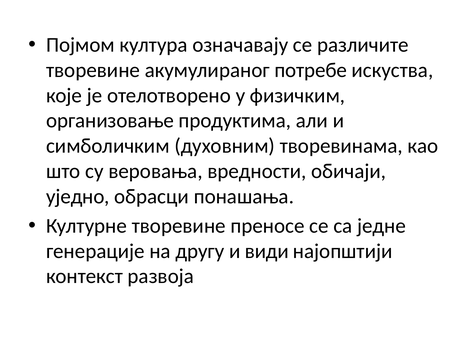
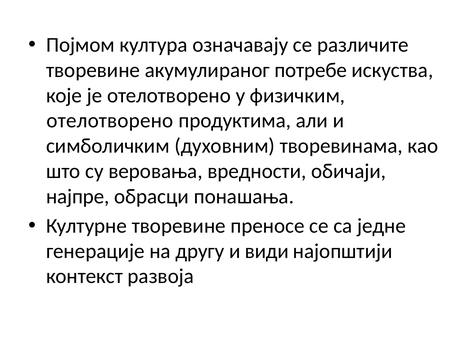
организовање: организовање -> отелотворено (110, 121)
уједно: уједно -> најпре (78, 196)
